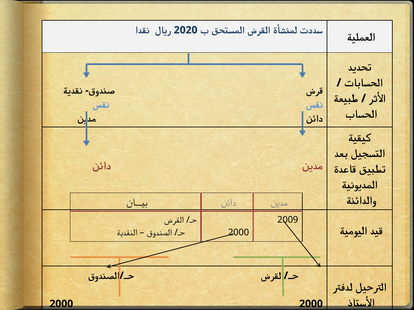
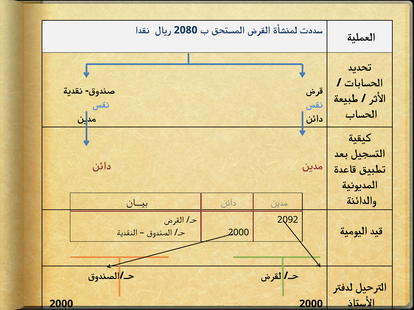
2020: 2020 -> 2080 (186, 30)
2009: 2009 -> 2092 (288, 220)
